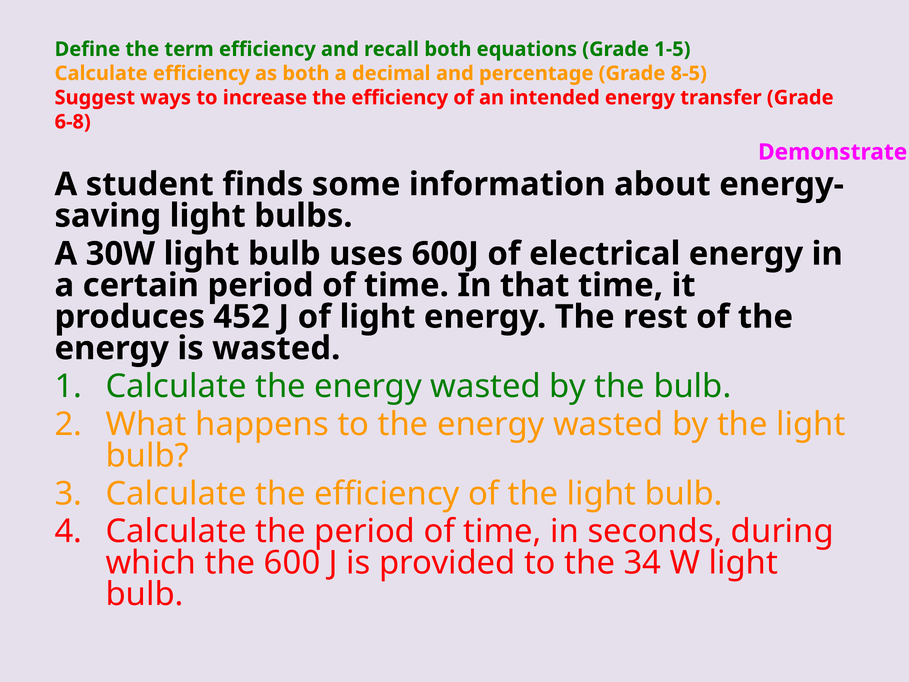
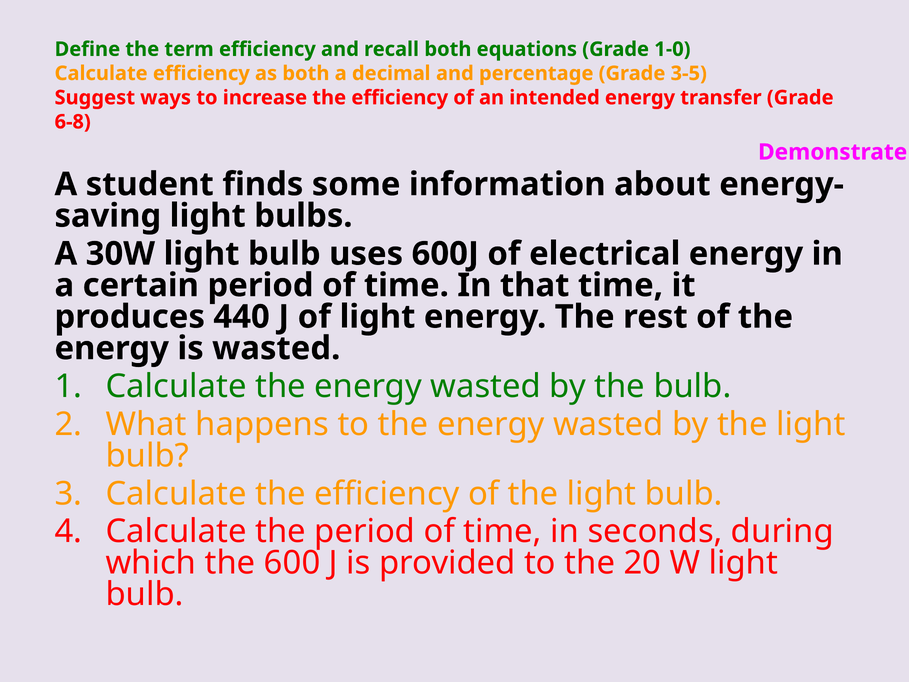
1-5: 1-5 -> 1-0 (672, 49)
8-5: 8-5 -> 3-5 (689, 73)
452: 452 -> 440 (242, 317)
34: 34 -> 20 (642, 563)
